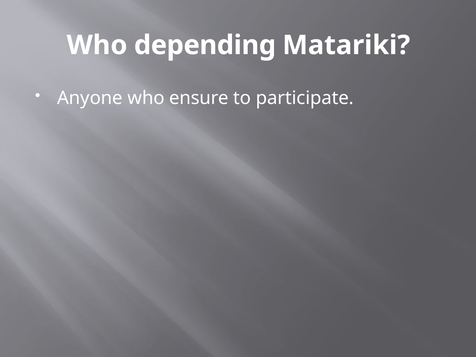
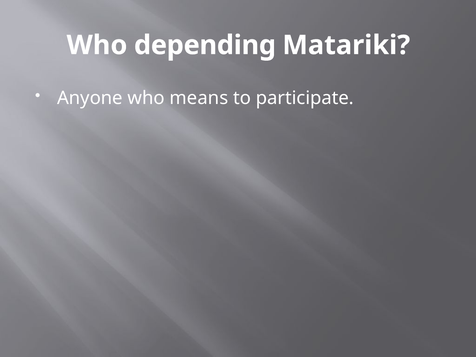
ensure: ensure -> means (199, 98)
